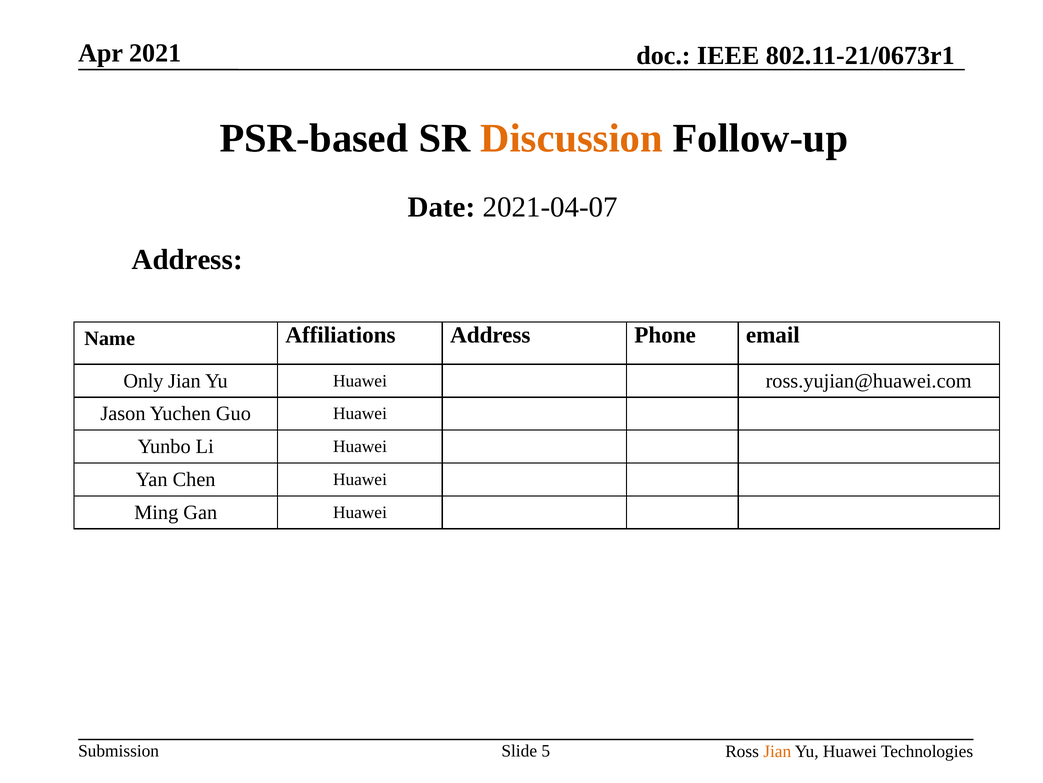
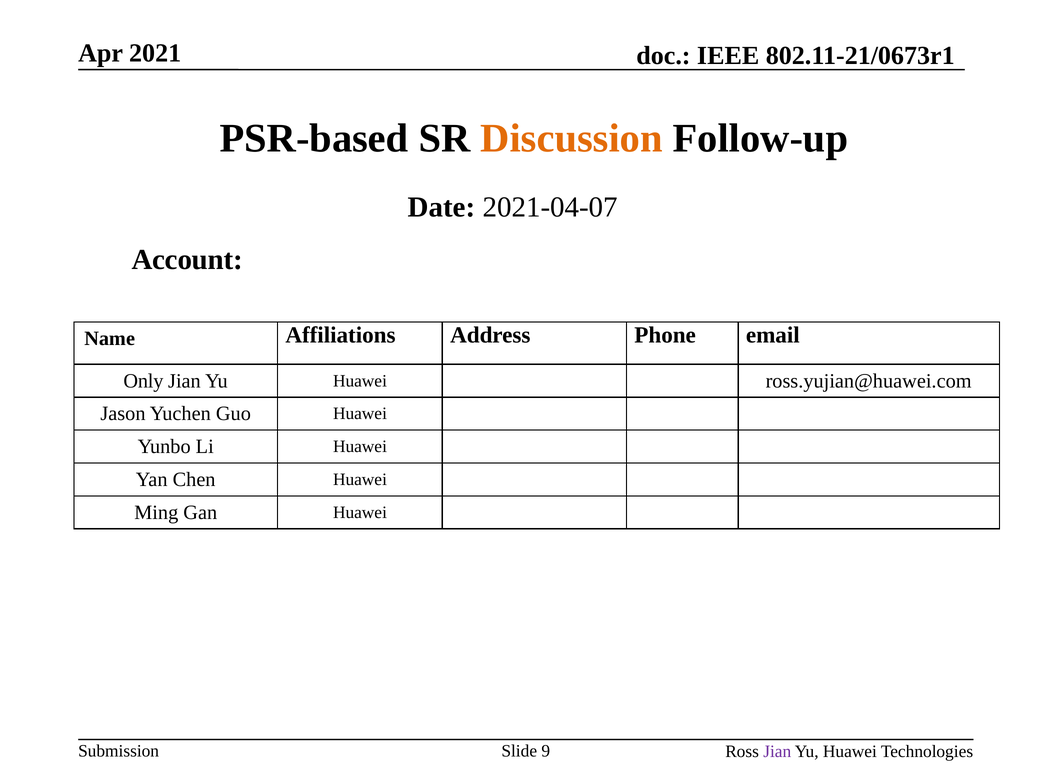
Address: Address -> Account (187, 259)
5: 5 -> 9 (546, 750)
Jian colour: orange -> purple (777, 751)
